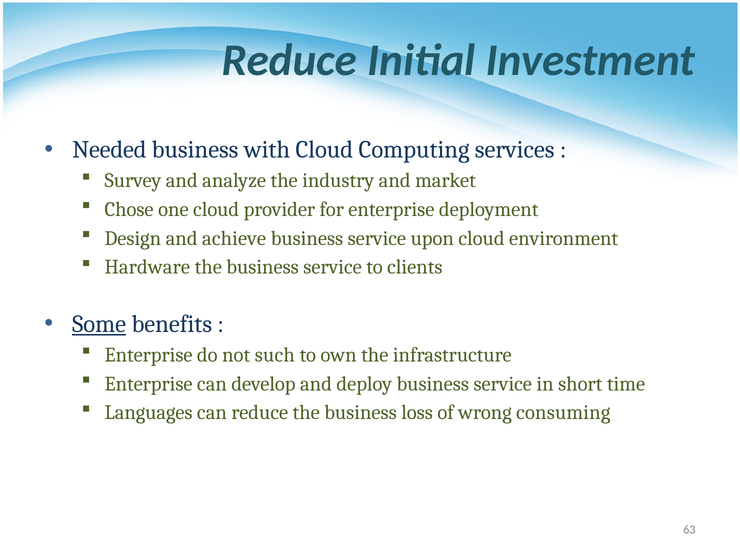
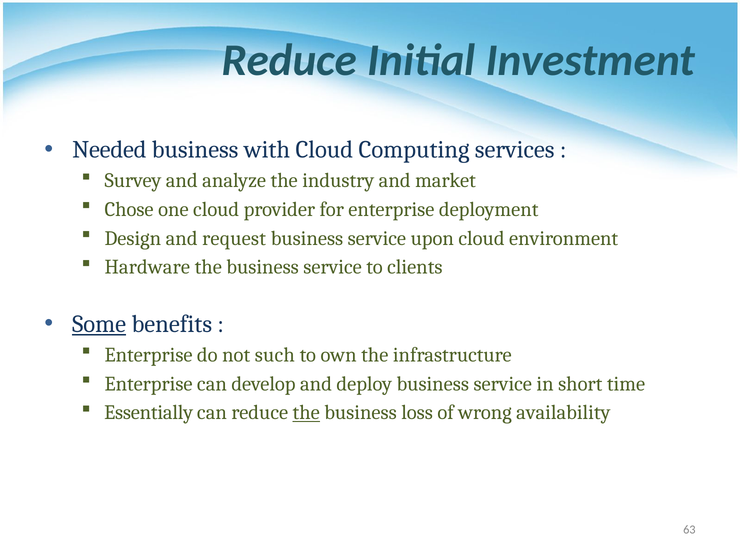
achieve: achieve -> request (234, 238)
Languages: Languages -> Essentially (149, 413)
the underline: none -> present (306, 413)
consuming: consuming -> availability (563, 413)
